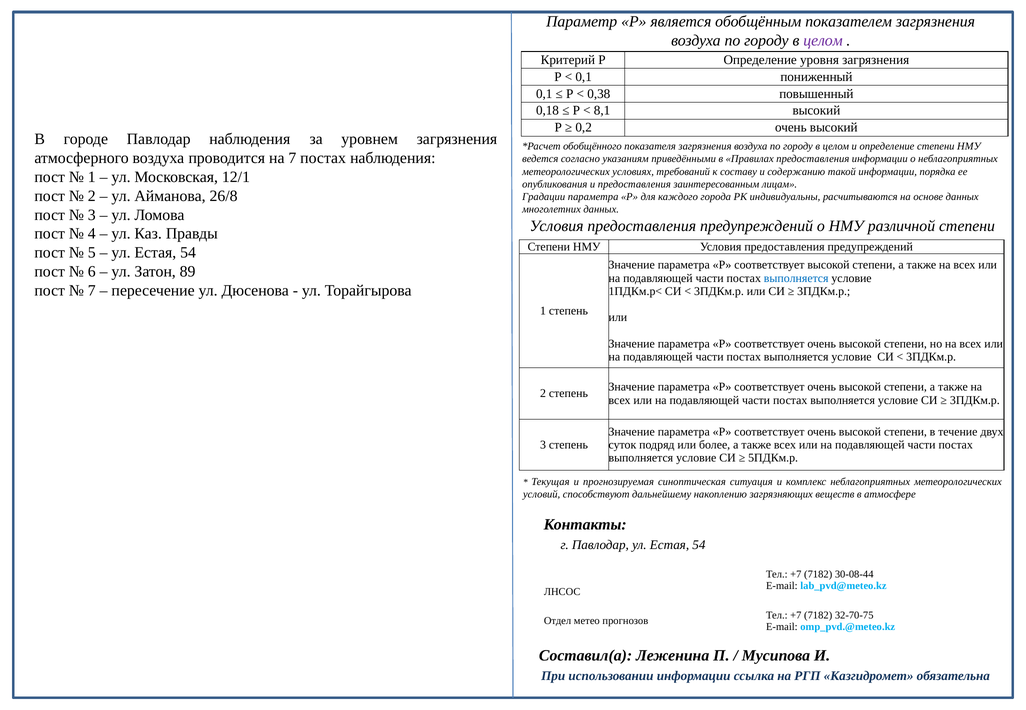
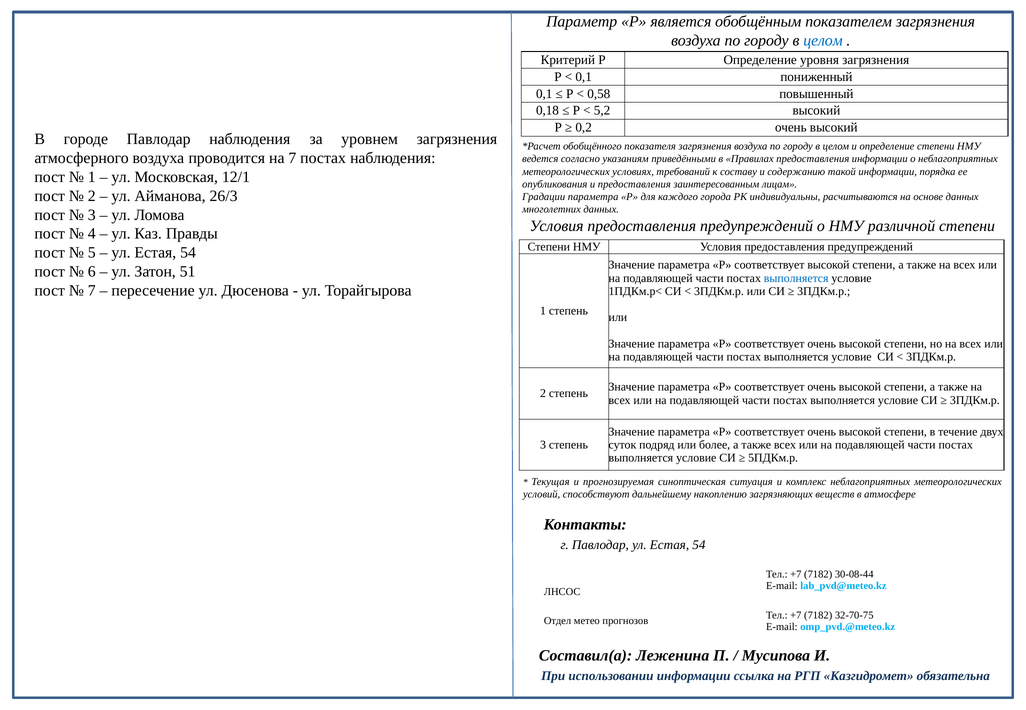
целом colour: purple -> blue (823, 41)
0,38: 0,38 -> 0,58 (599, 94)
8,1: 8,1 -> 5,2 (602, 111)
26/8: 26/8 -> 26/3 (224, 196)
89: 89 -> 51 (188, 272)
